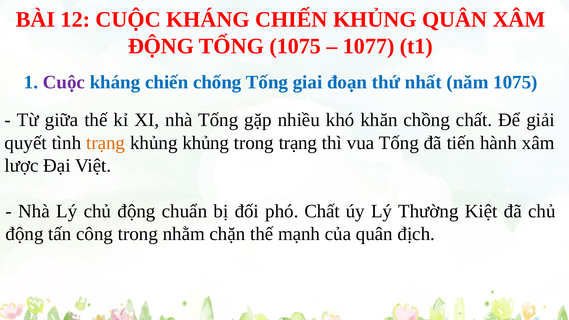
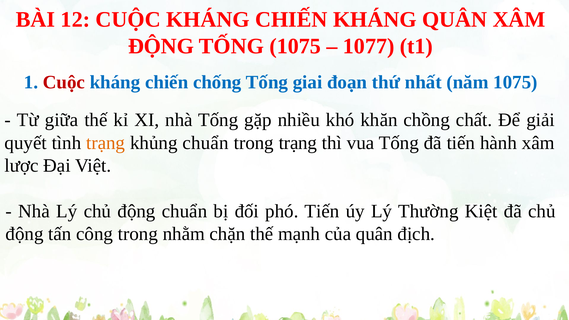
CHIẾN KHỦNG: KHỦNG -> KHÁNG (375, 19)
Cuộc colour: purple -> red (64, 82)
khủng khủng: khủng -> chuẩn (206, 143)
phó Chất: Chất -> Tiến (322, 211)
